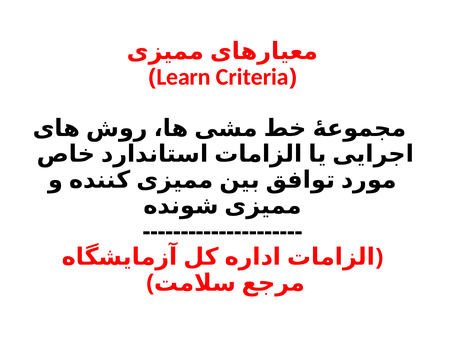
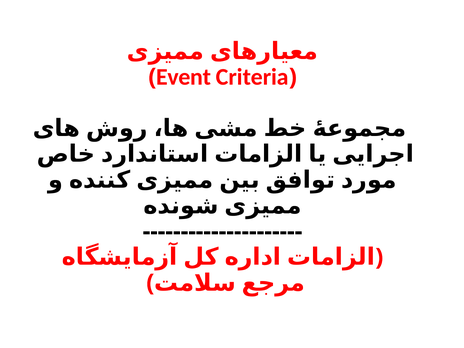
Learn: Learn -> Event (184, 77)
